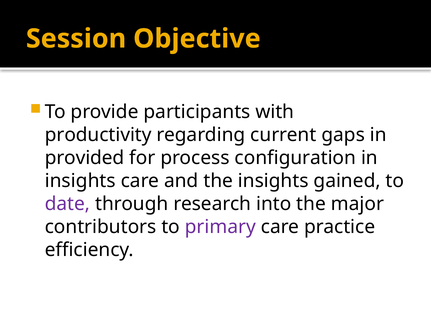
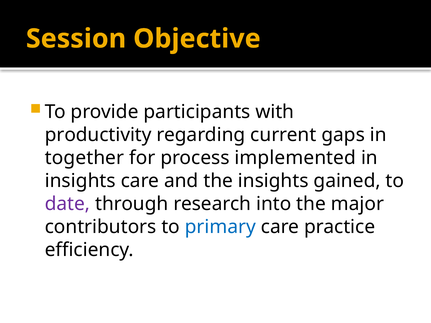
provided: provided -> together (84, 158)
configuration: configuration -> implemented (295, 158)
primary colour: purple -> blue (220, 227)
